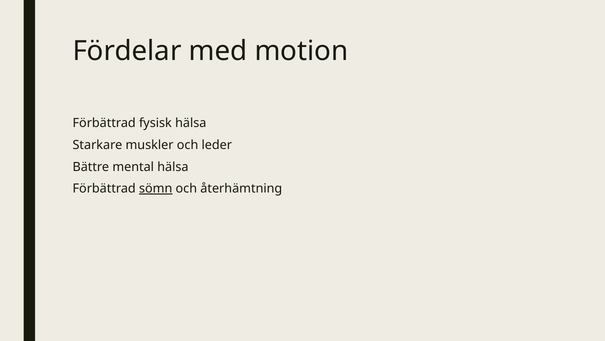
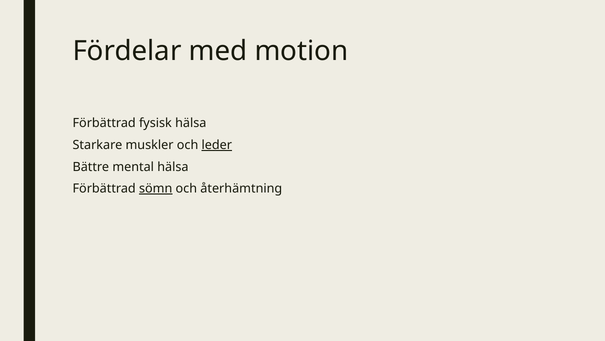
leder underline: none -> present (217, 145)
